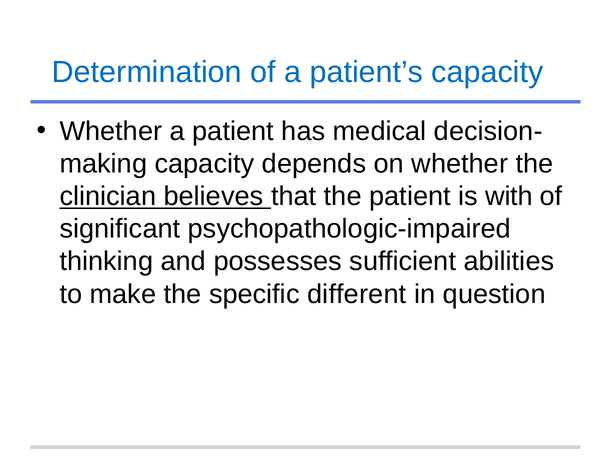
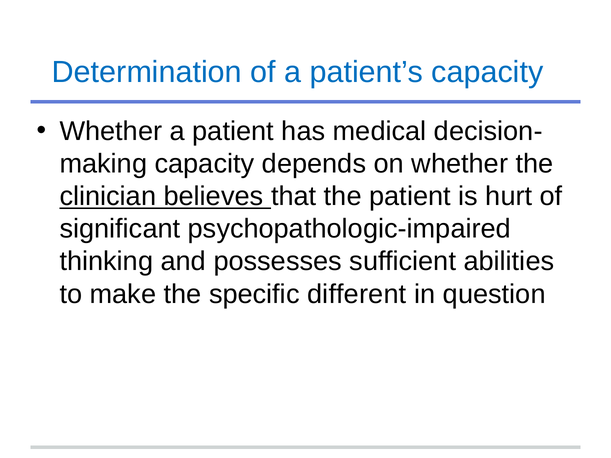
with: with -> hurt (509, 196)
